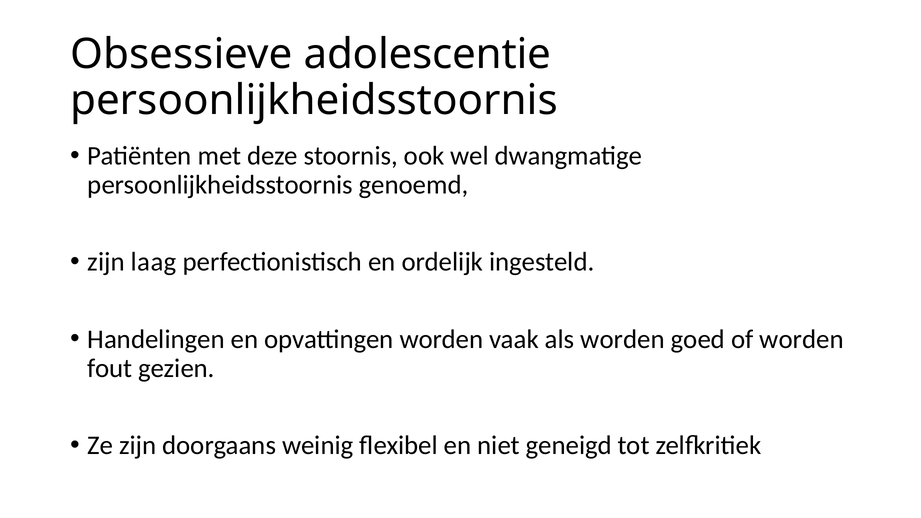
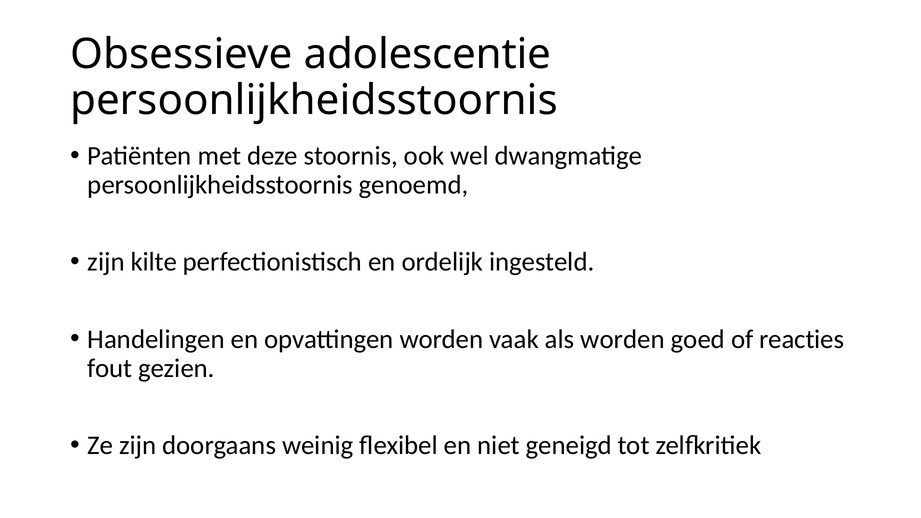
laag: laag -> kilte (154, 262)
of worden: worden -> reacties (802, 339)
